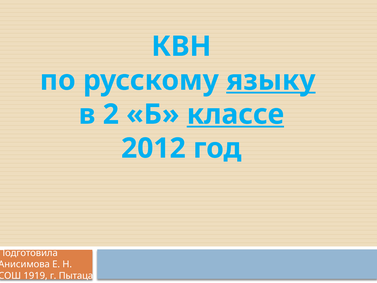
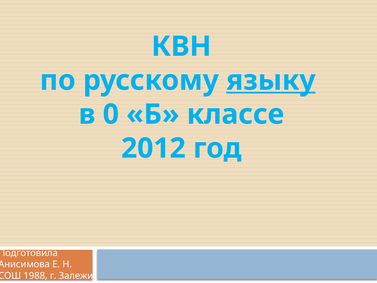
2: 2 -> 0 (111, 114)
классе underline: present -> none (235, 114)
1919: 1919 -> 1988 (36, 275)
Пытаца: Пытаца -> Залежи (76, 275)
